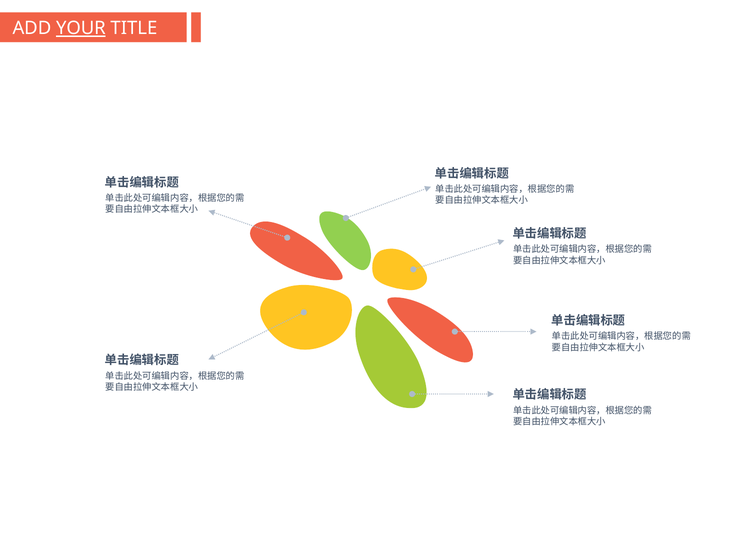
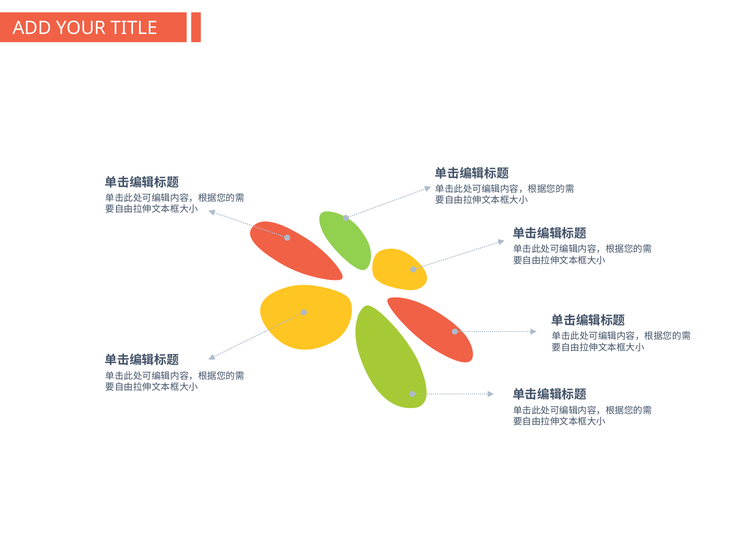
YOUR underline: present -> none (81, 28)
